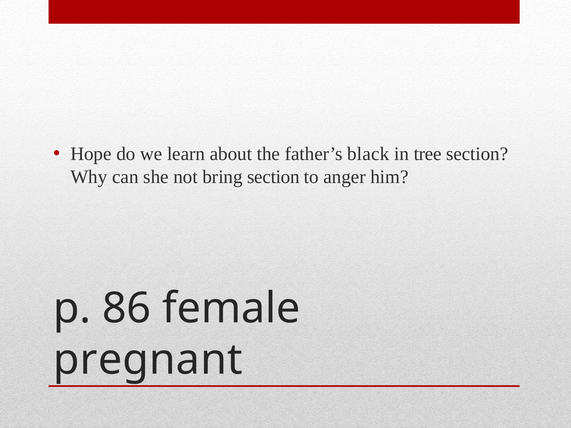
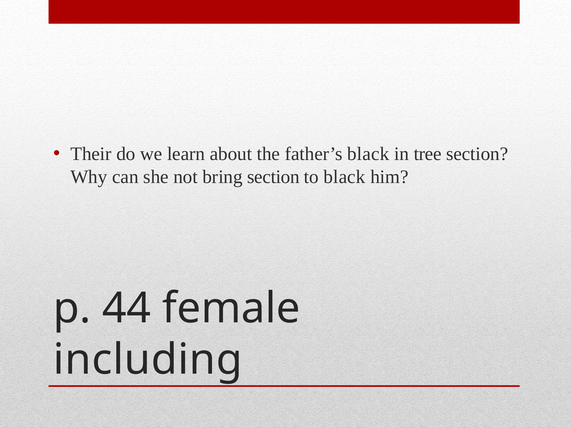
Hope: Hope -> Their (91, 154)
to anger: anger -> black (344, 177)
86: 86 -> 44 (127, 308)
pregnant: pregnant -> including (148, 360)
